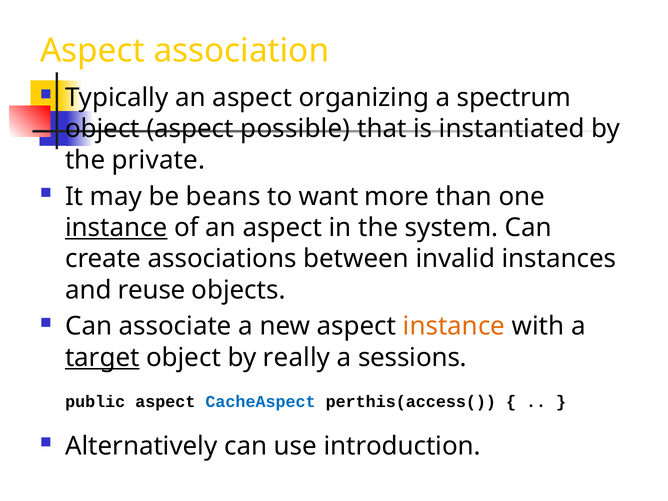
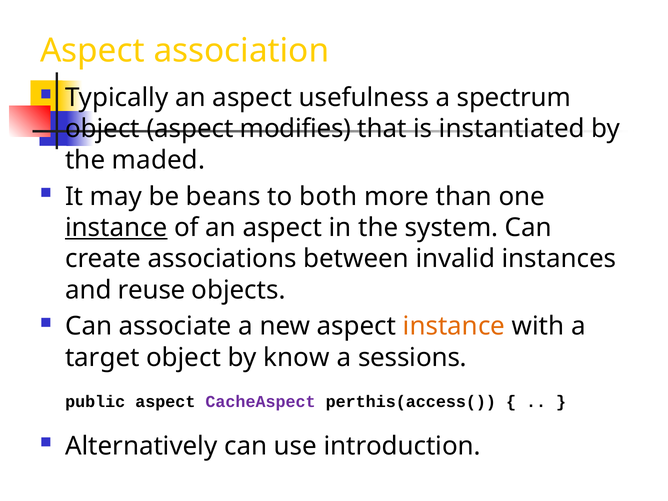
organizing: organizing -> usefulness (364, 98)
possible: possible -> modifies (296, 129)
private: private -> maded (158, 160)
want: want -> both (328, 196)
target underline: present -> none (102, 358)
really: really -> know (296, 358)
CacheAspect colour: blue -> purple (261, 401)
